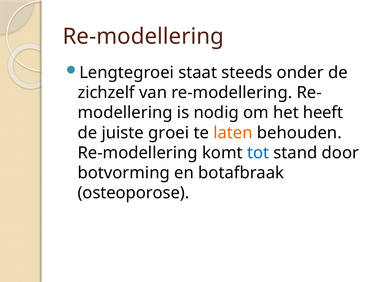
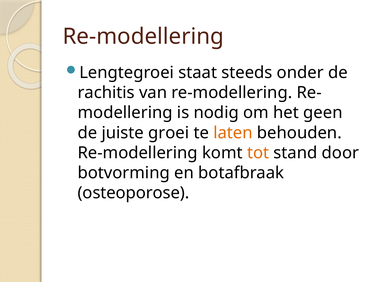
zichzelf: zichzelf -> rachitis (106, 92)
heeft: heeft -> geen (323, 112)
tot colour: blue -> orange (258, 152)
